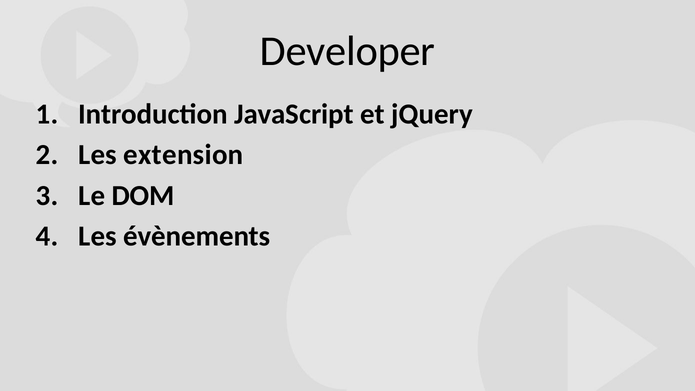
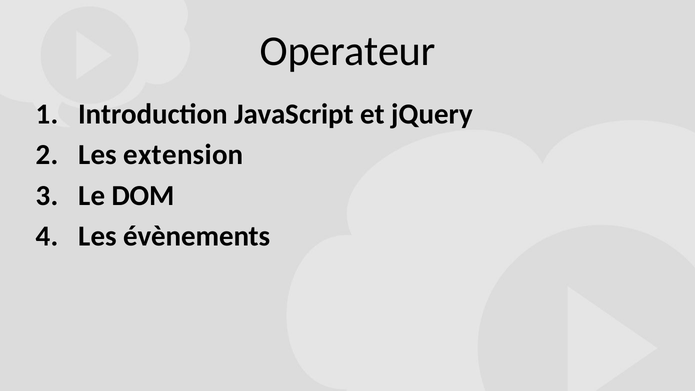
Developer: Developer -> Operateur (348, 51)
